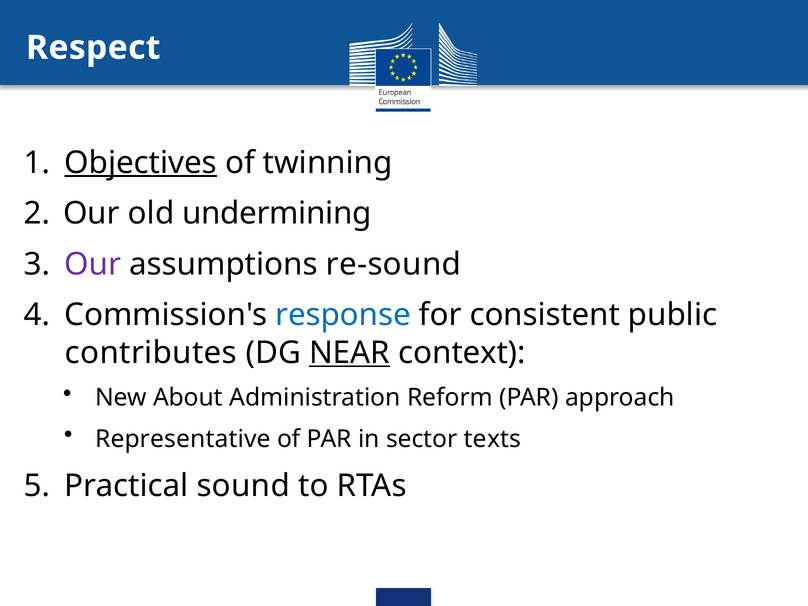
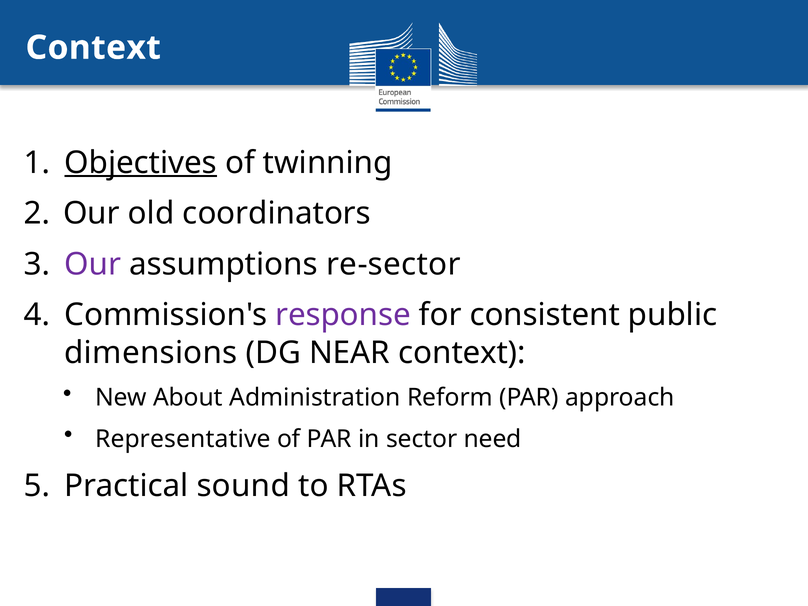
Respect: Respect -> Context (93, 48)
undermining: undermining -> coordinators (277, 213)
re-sound: re-sound -> re-sector (393, 264)
response colour: blue -> purple (343, 315)
contributes: contributes -> dimensions (151, 353)
NEAR underline: present -> none (350, 353)
texts: texts -> need (493, 439)
